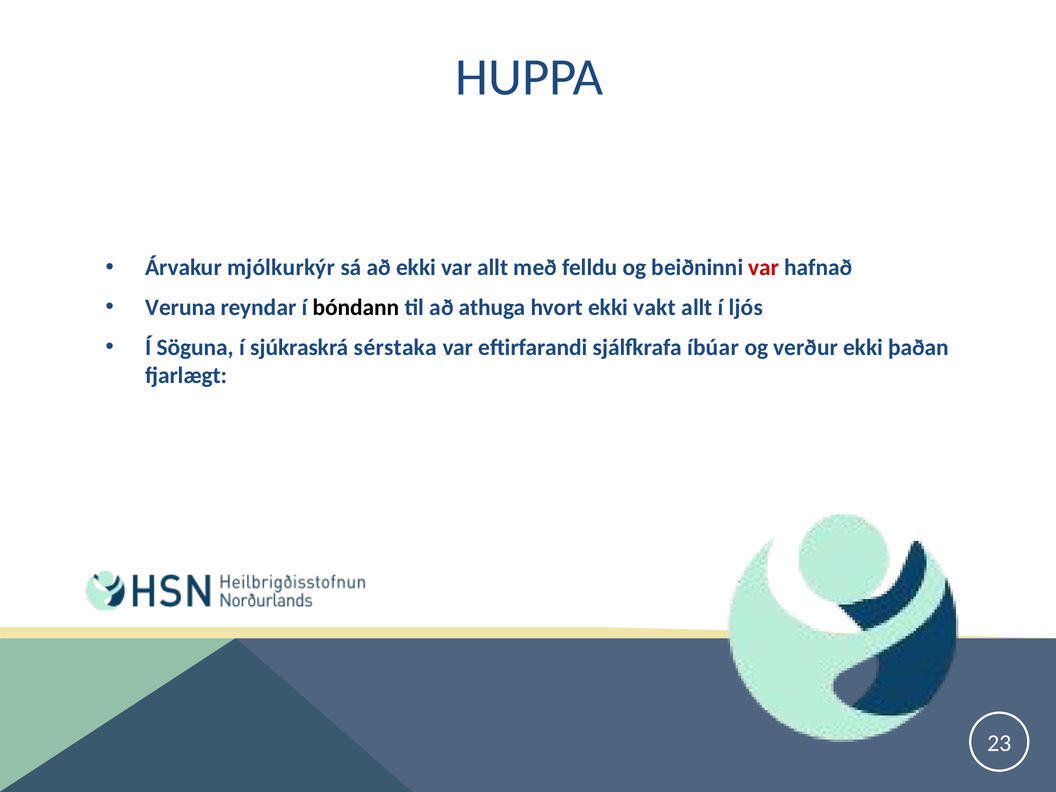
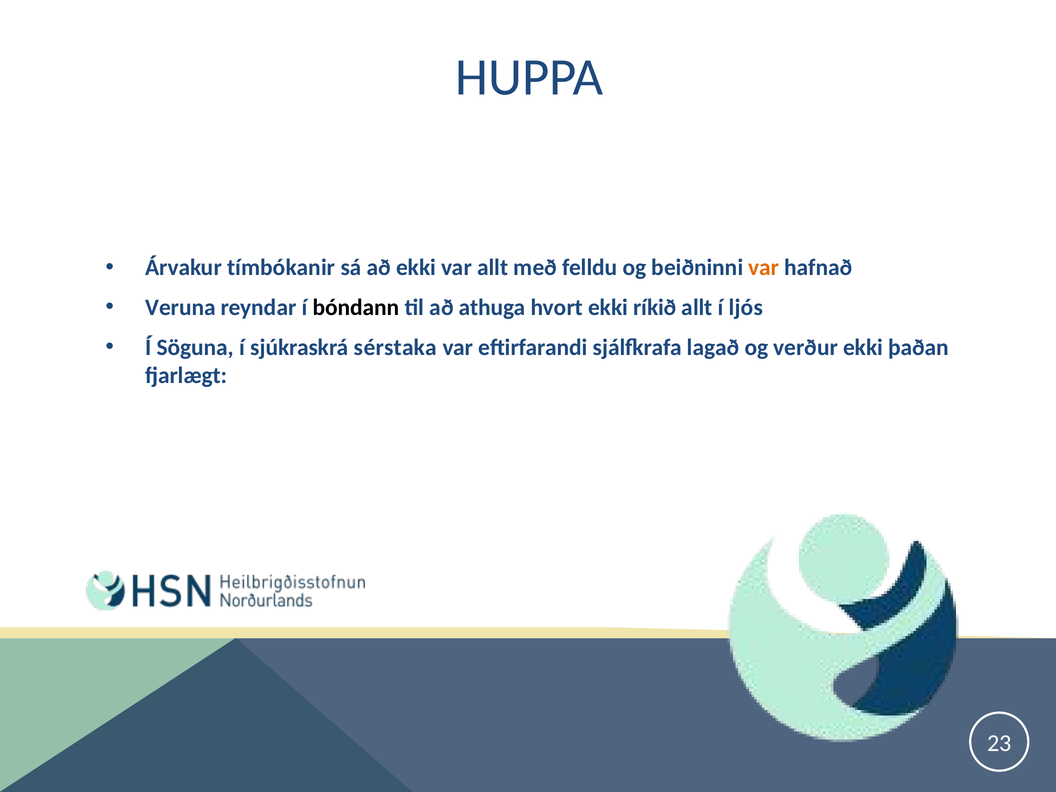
mjólkurkýr: mjólkurkýr -> tímbókanir (281, 268)
var colour: red -> orange (764, 268)
vakt: vakt -> ríkið (655, 308)
íbúar: íbúar -> lagað (713, 347)
